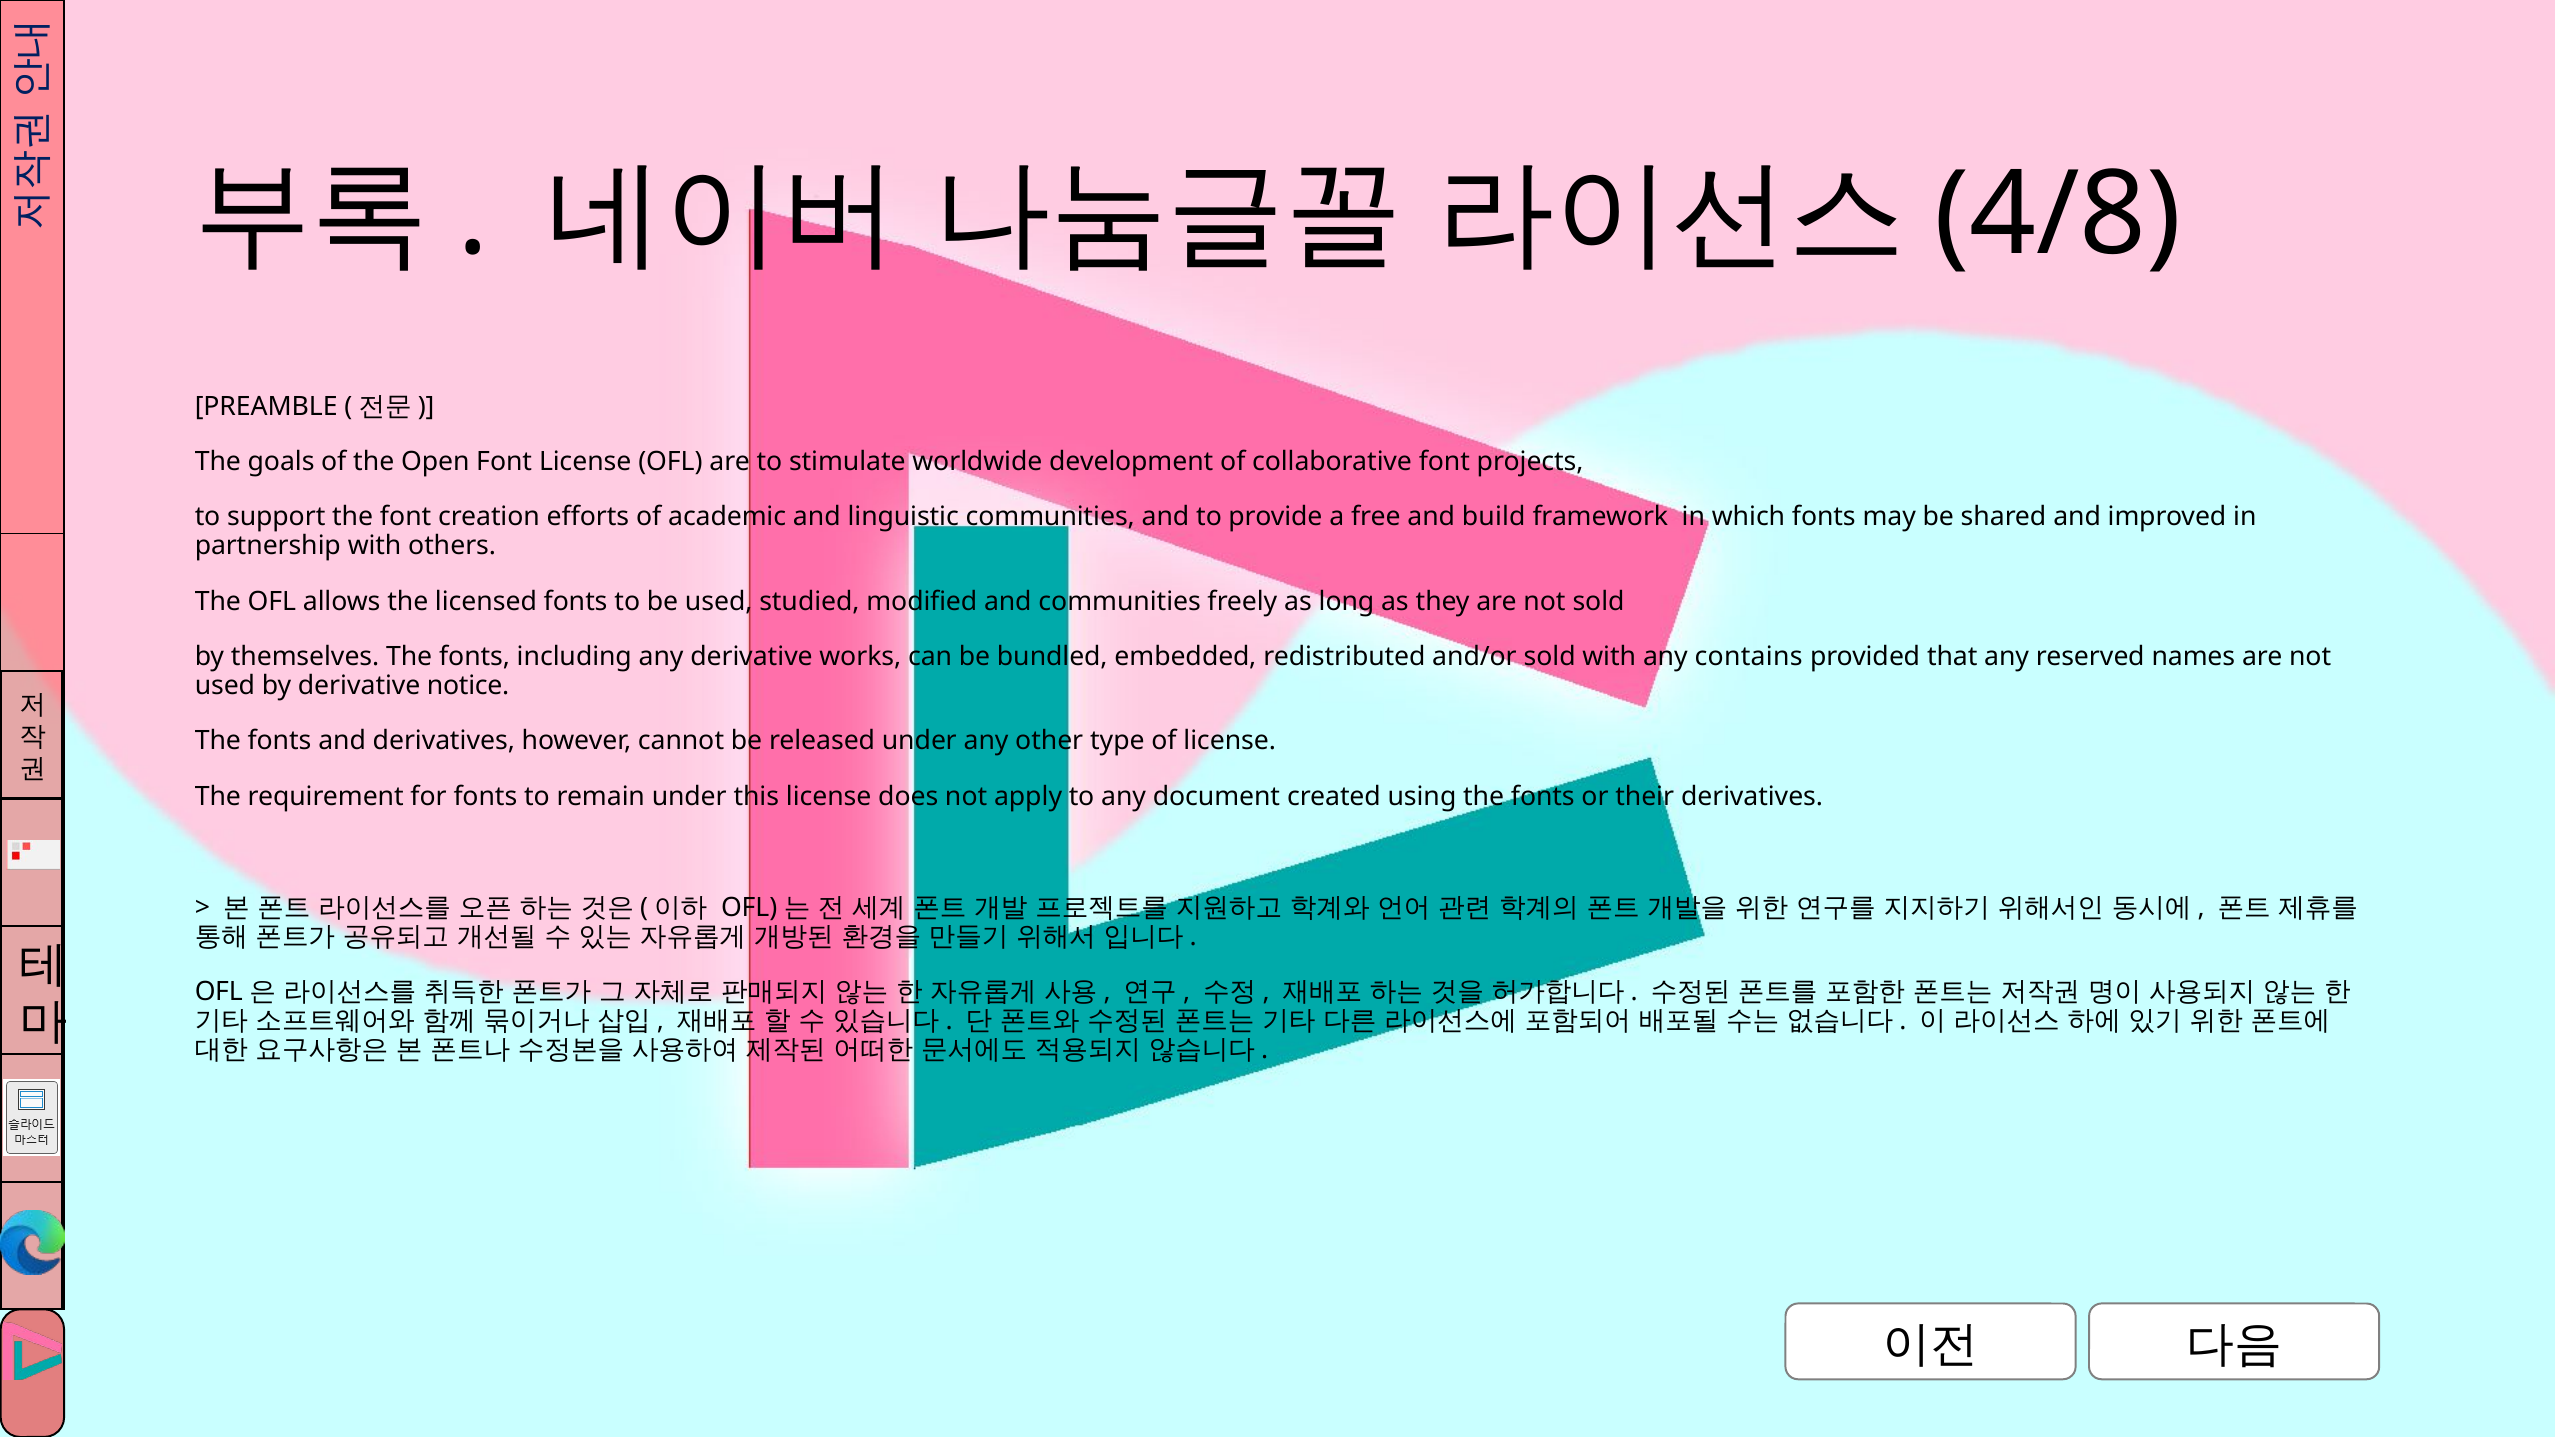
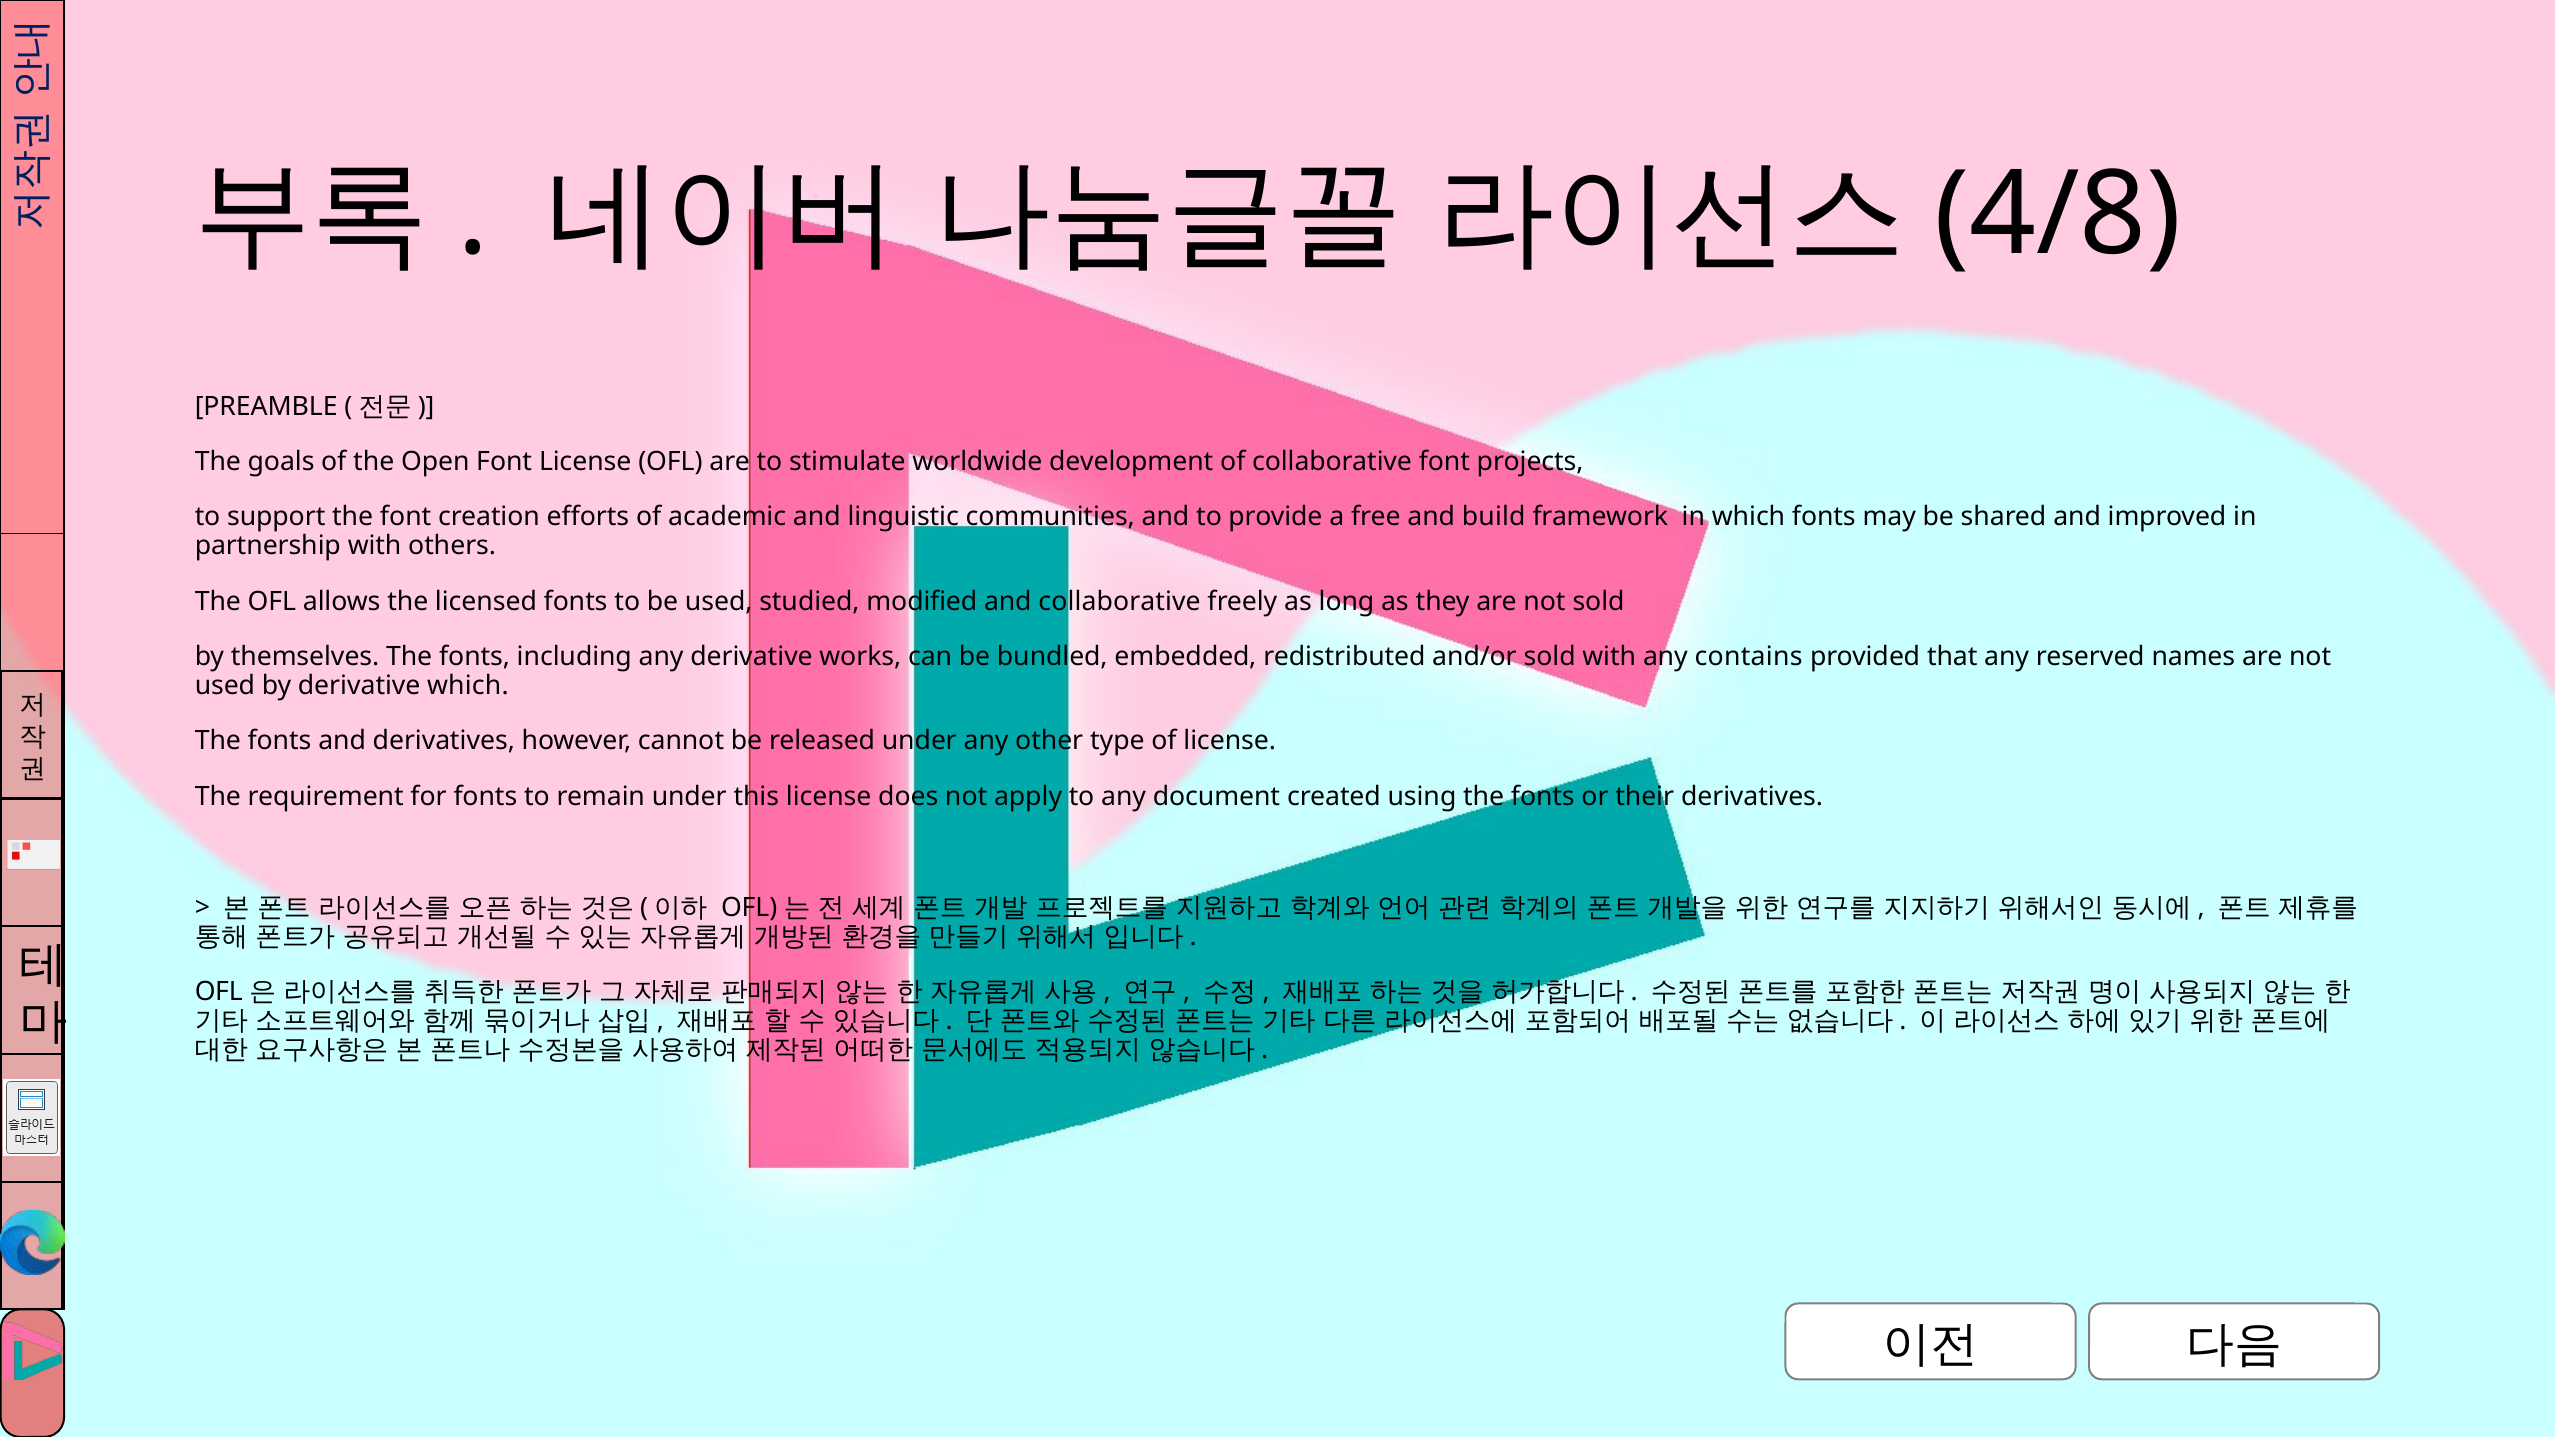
and communities: communities -> collaborative (1120, 602)
derivative notice: notice -> which (468, 686)
